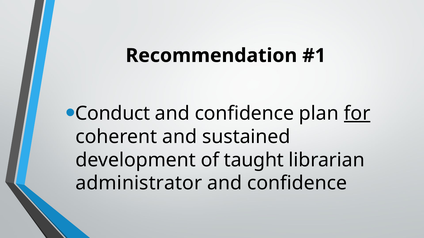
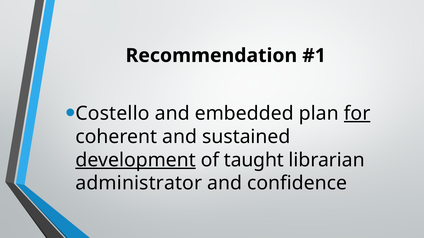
Conduct: Conduct -> Costello (113, 114)
confidence: confidence -> embedded (244, 114)
development underline: none -> present (136, 160)
